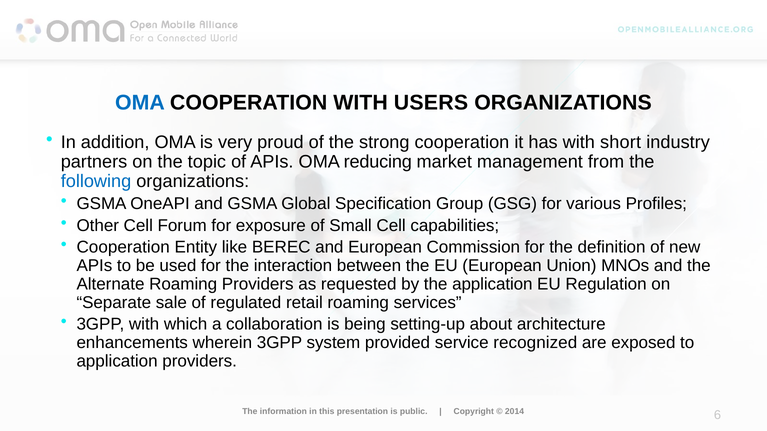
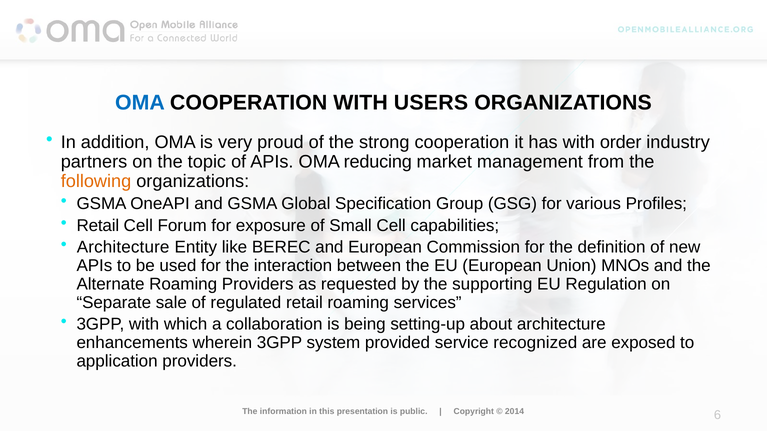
short: short -> order (621, 142)
following colour: blue -> orange (96, 182)
Other: Other -> Retail (98, 226)
Cooperation: Cooperation -> Architecture (123, 248)
the application: application -> supporting (492, 284)
